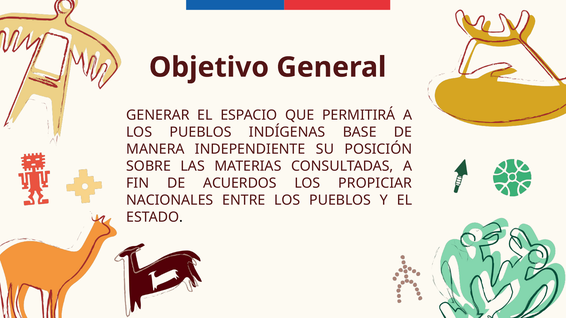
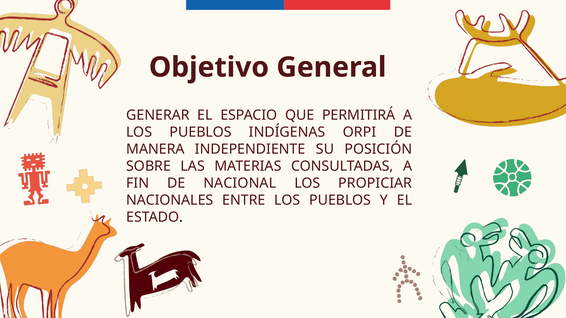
BASE: BASE -> ORPI (360, 132)
ACUERDOS: ACUERDOS -> NACIONAL (240, 183)
